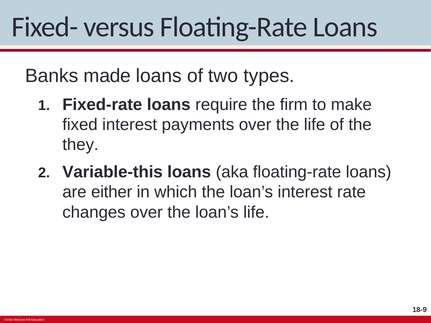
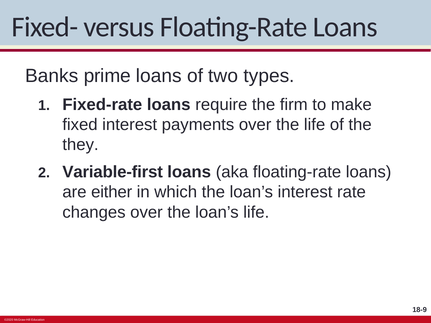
made: made -> prime (107, 76)
Variable-this: Variable-this -> Variable-first (113, 172)
